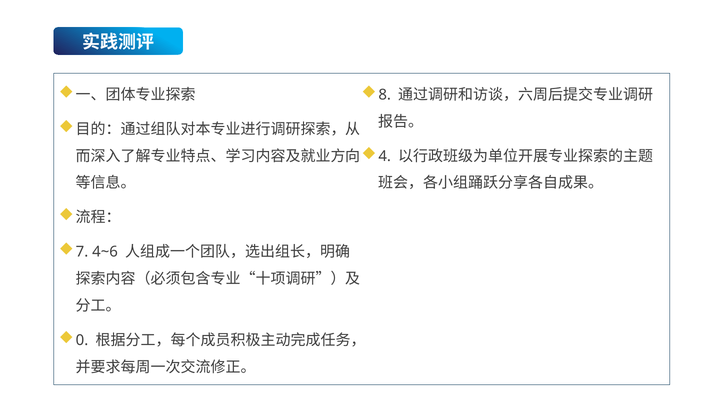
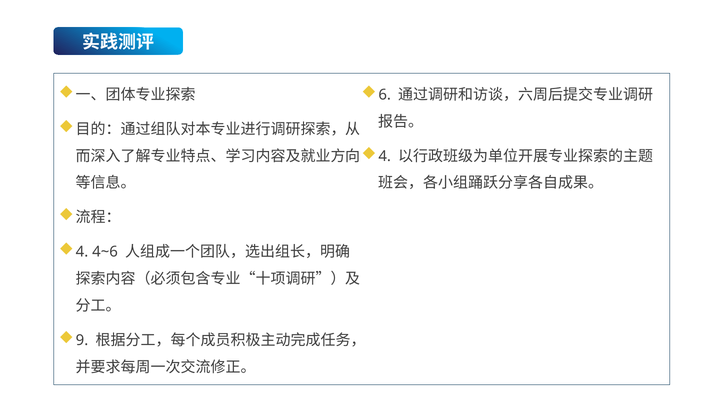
8: 8 -> 6 (385, 95)
7: 7 -> 4 (82, 252)
0: 0 -> 9 (82, 340)
